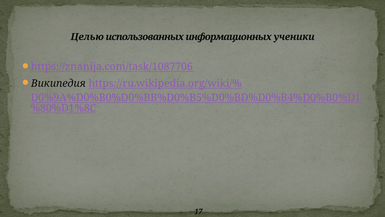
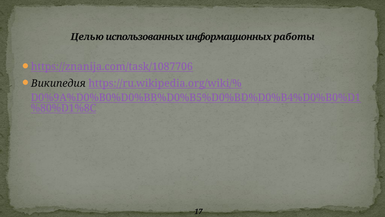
ученики: ученики -> работы (294, 37)
